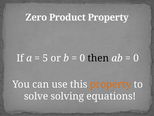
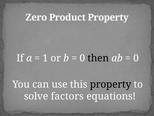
5: 5 -> 1 (45, 58)
property colour: orange -> black (111, 84)
solving: solving -> factors (67, 96)
